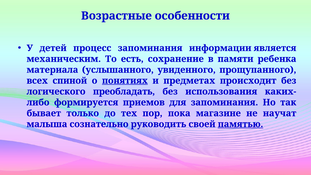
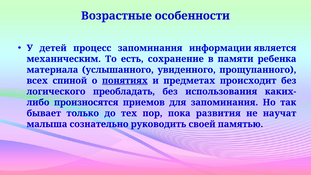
формируется: формируется -> произносятся (86, 102)
магазине: магазине -> развития (218, 113)
памятью underline: present -> none (241, 124)
